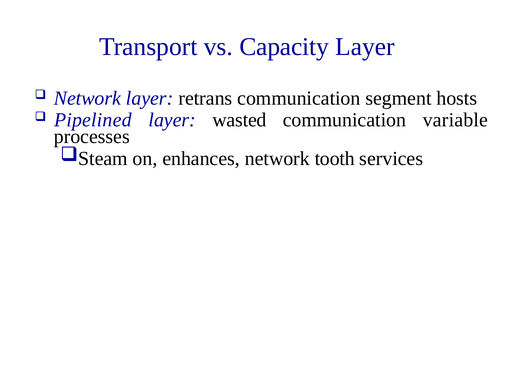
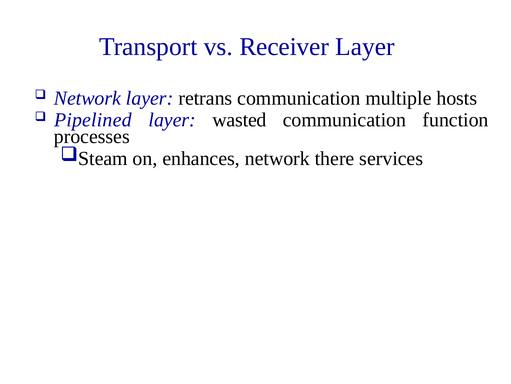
Capacity: Capacity -> Receiver (284, 46)
segment: segment -> multiple (398, 98)
variable: variable -> function (456, 120)
tooth: tooth -> there (335, 158)
